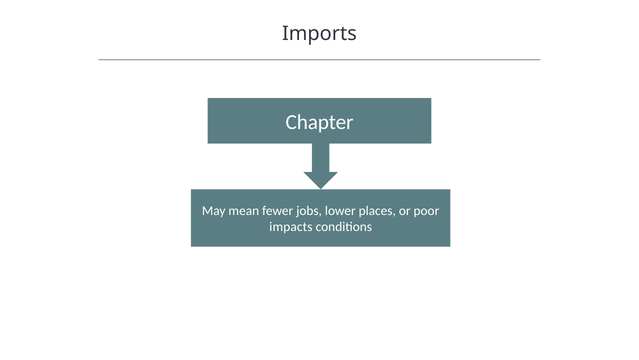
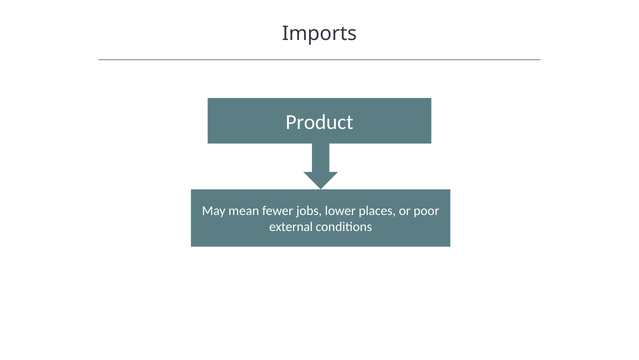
Chapter: Chapter -> Product (320, 122)
impacts: impacts -> external (291, 227)
